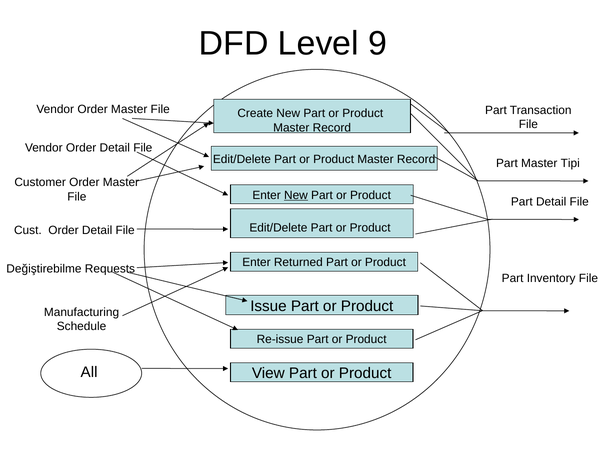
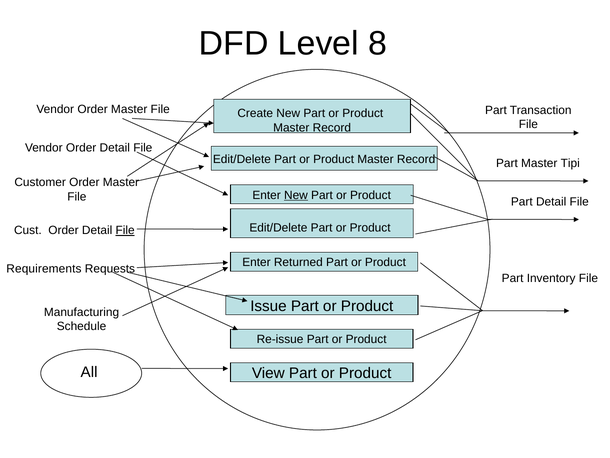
9: 9 -> 8 (378, 43)
File underline: none -> present (125, 230)
Değiştirebilme: Değiştirebilme -> Requirements (44, 269)
